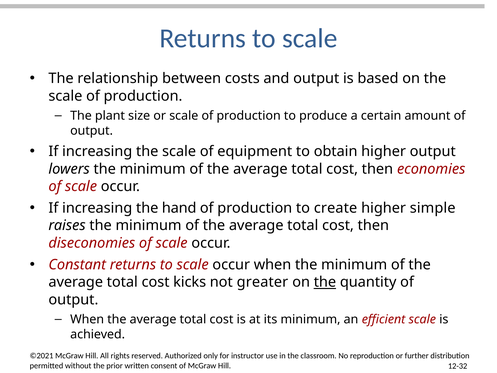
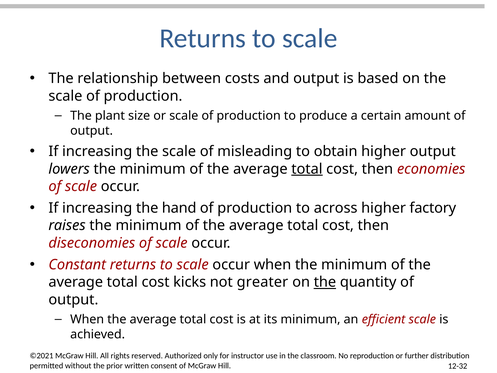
equipment: equipment -> misleading (255, 151)
total underline: none -> present (307, 169)
create: create -> across (336, 208)
simple: simple -> factory (433, 208)
